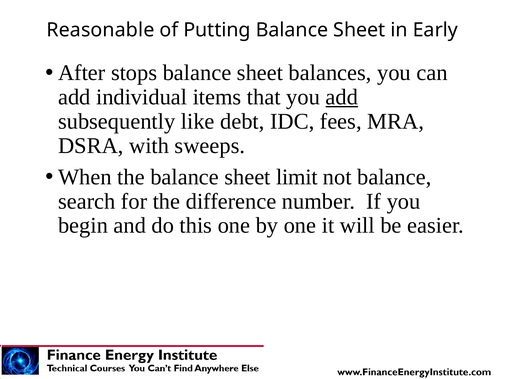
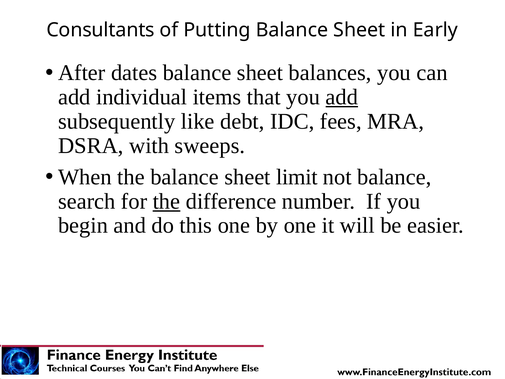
Reasonable: Reasonable -> Consultants (101, 30)
stops: stops -> dates (134, 73)
the underline: none -> present (166, 201)
